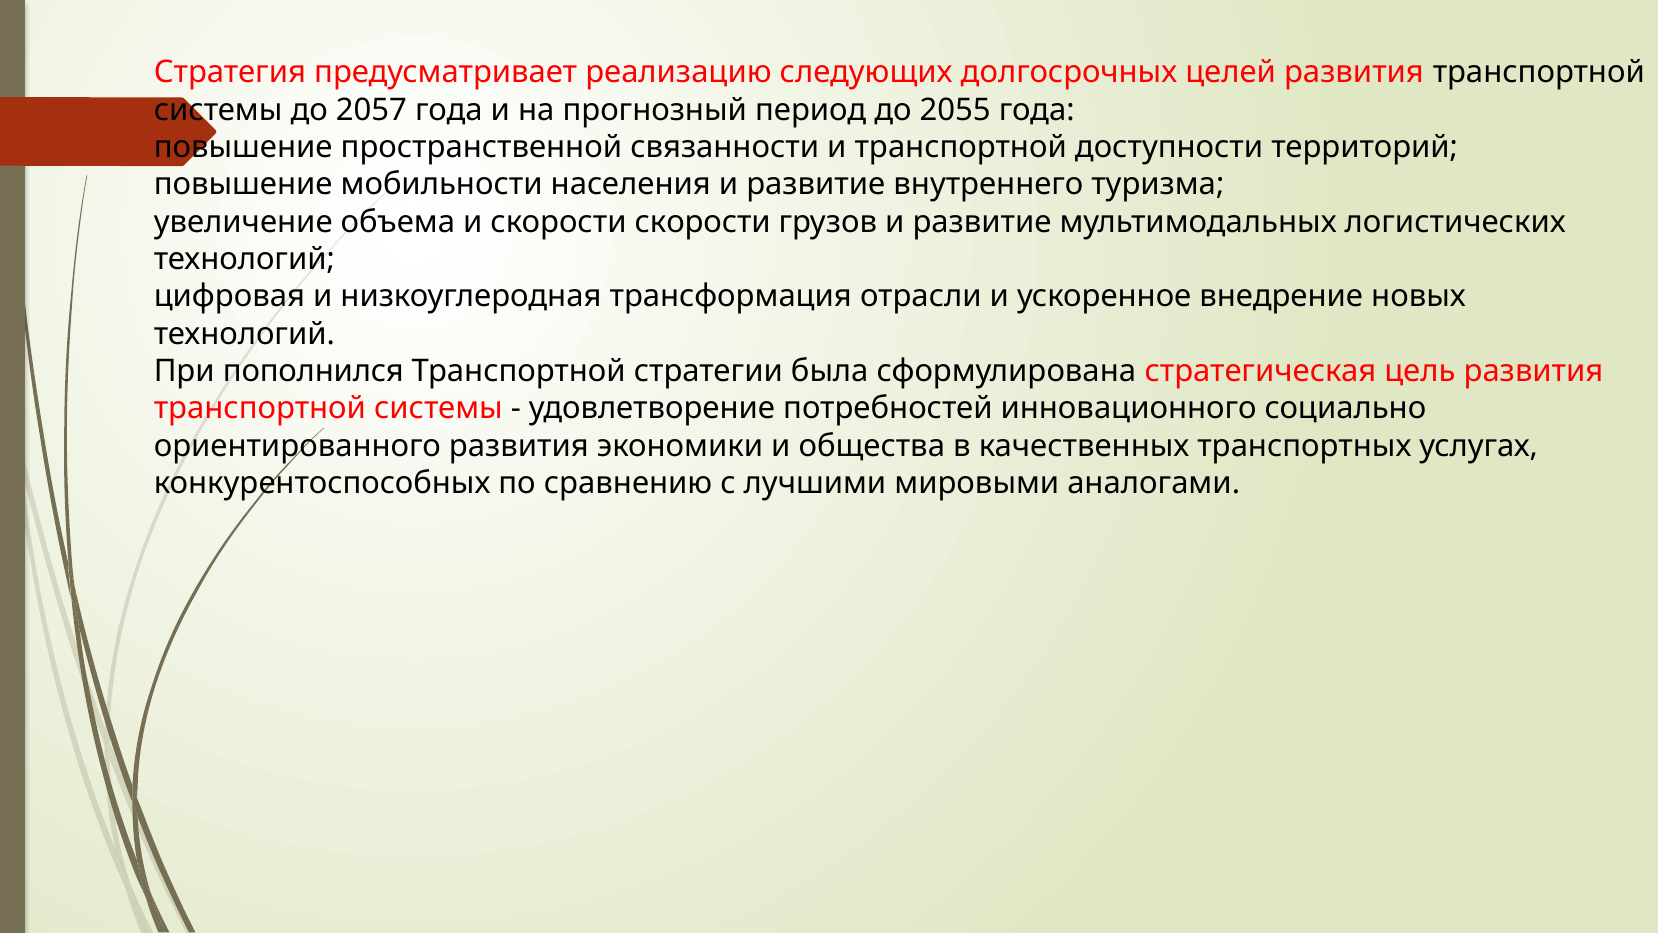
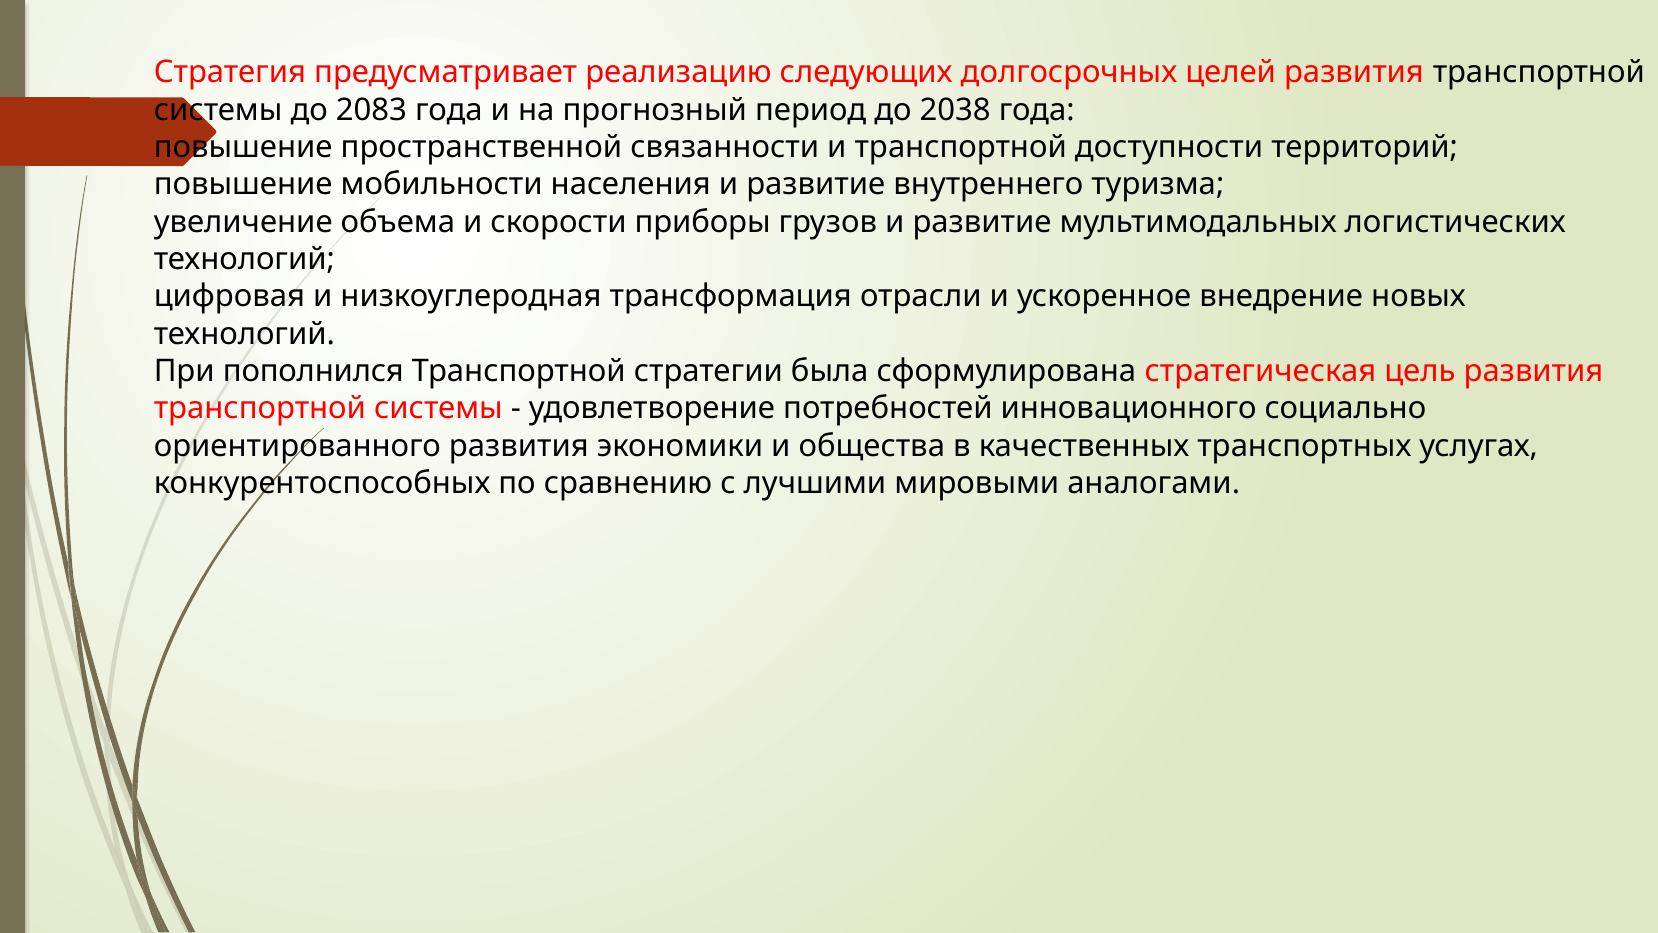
2057: 2057 -> 2083 (371, 110)
2055: 2055 -> 2038 (955, 110)
скорости скорости: скорости -> приборы (703, 222)
